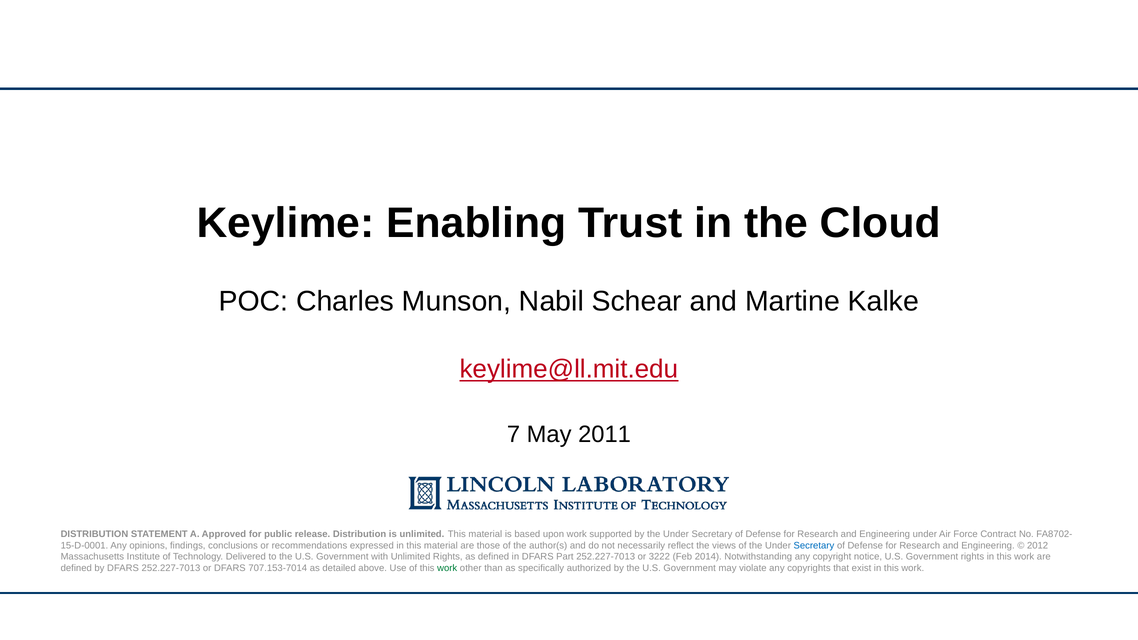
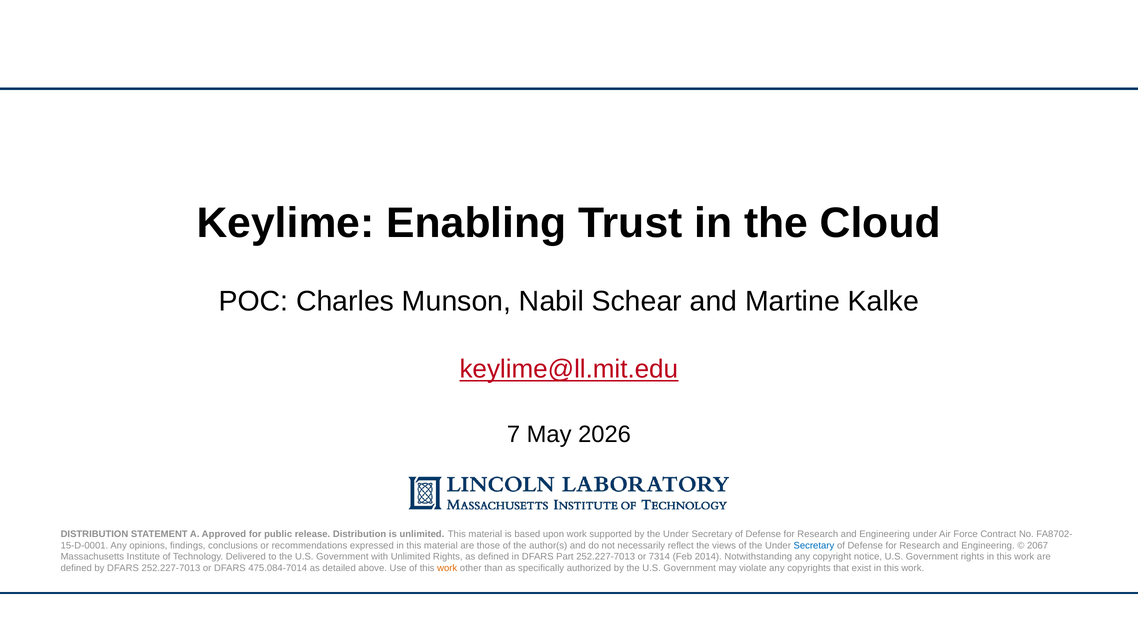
2011: 2011 -> 2026 (605, 435)
2012: 2012 -> 2067 (1038, 546)
3222: 3222 -> 7314 (659, 557)
707.153-7014: 707.153-7014 -> 475.084-7014 (278, 568)
work colour: green -> orange (447, 568)
